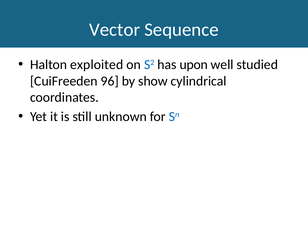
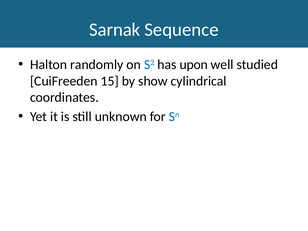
Vector: Vector -> Sarnak (115, 30)
exploited: exploited -> randomly (97, 65)
96: 96 -> 15 (110, 81)
